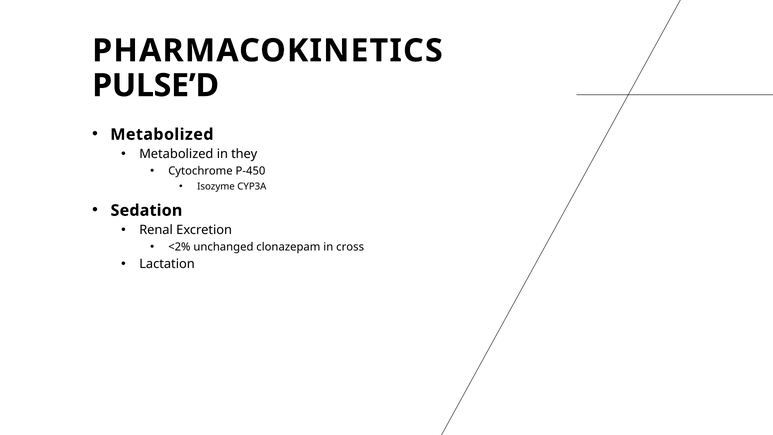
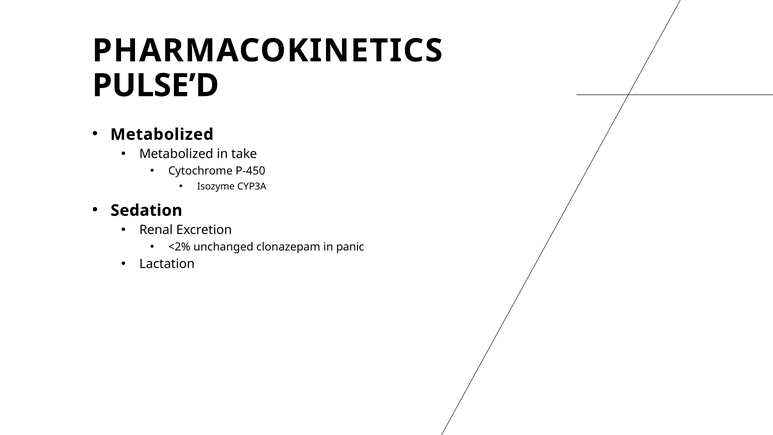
they: they -> take (244, 154)
cross: cross -> panic (350, 247)
